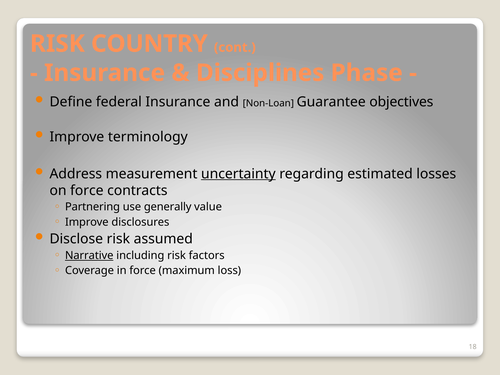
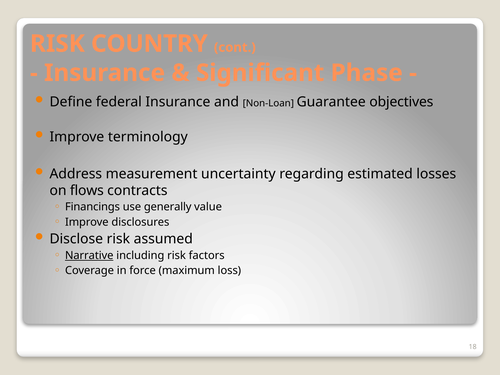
Disciplines: Disciplines -> Significant (260, 73)
uncertainty underline: present -> none (238, 174)
on force: force -> flows (87, 190)
Partnering: Partnering -> Financings (92, 207)
